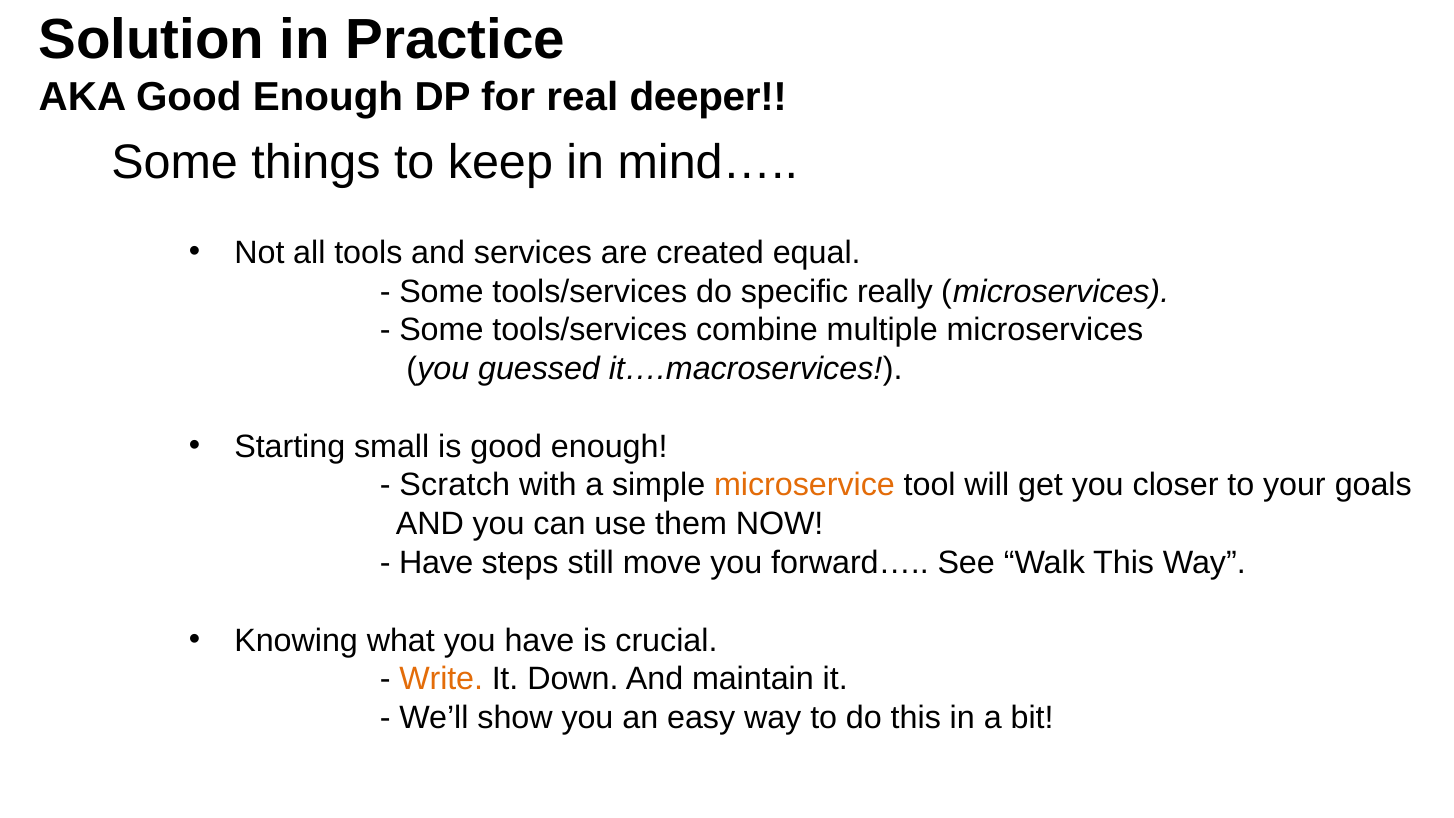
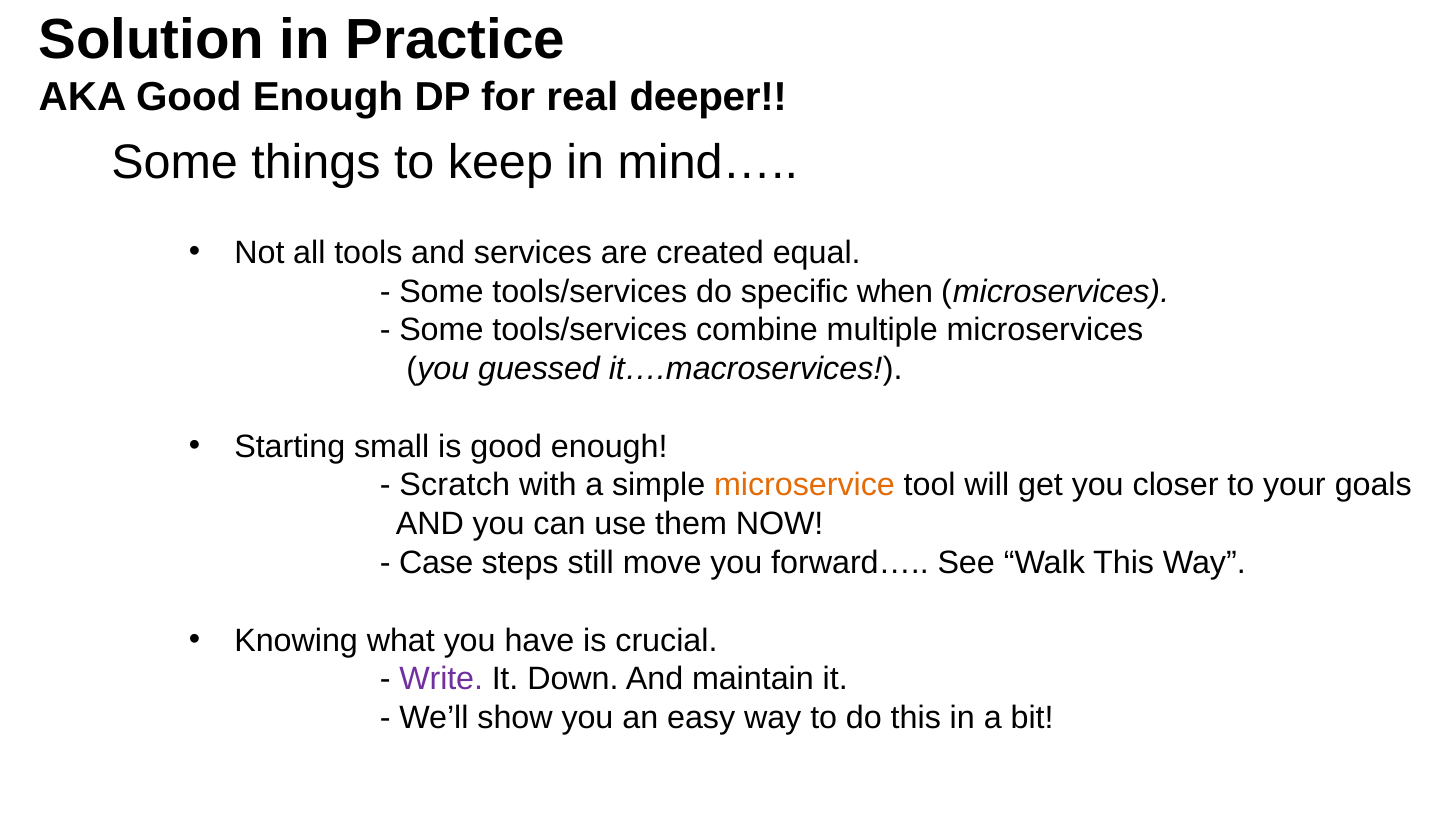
really: really -> when (895, 291)
Have: Have -> Case (436, 563)
Write colour: orange -> purple (441, 679)
